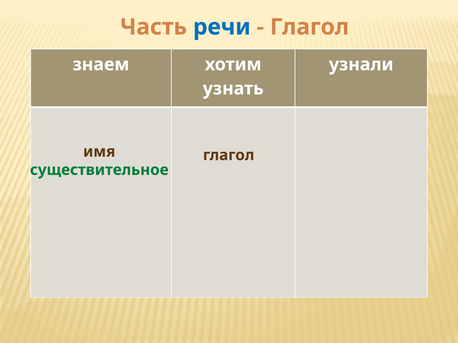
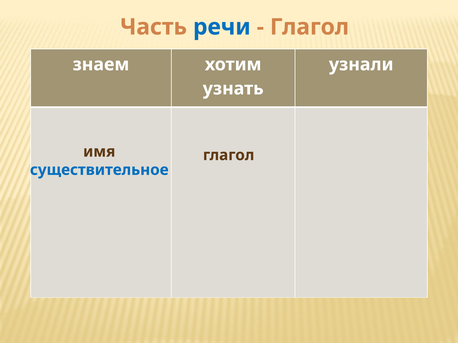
существительное colour: green -> blue (99, 170)
